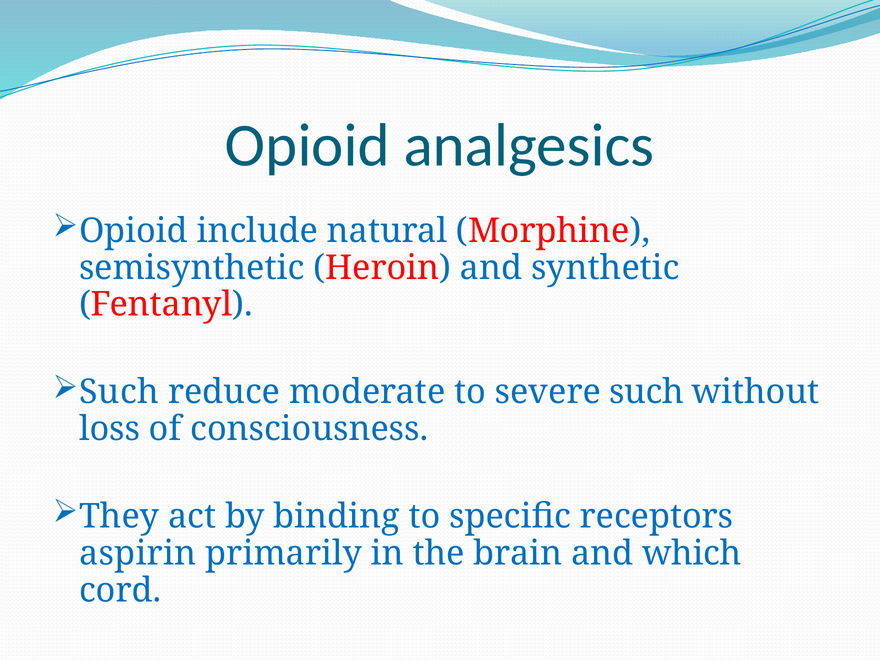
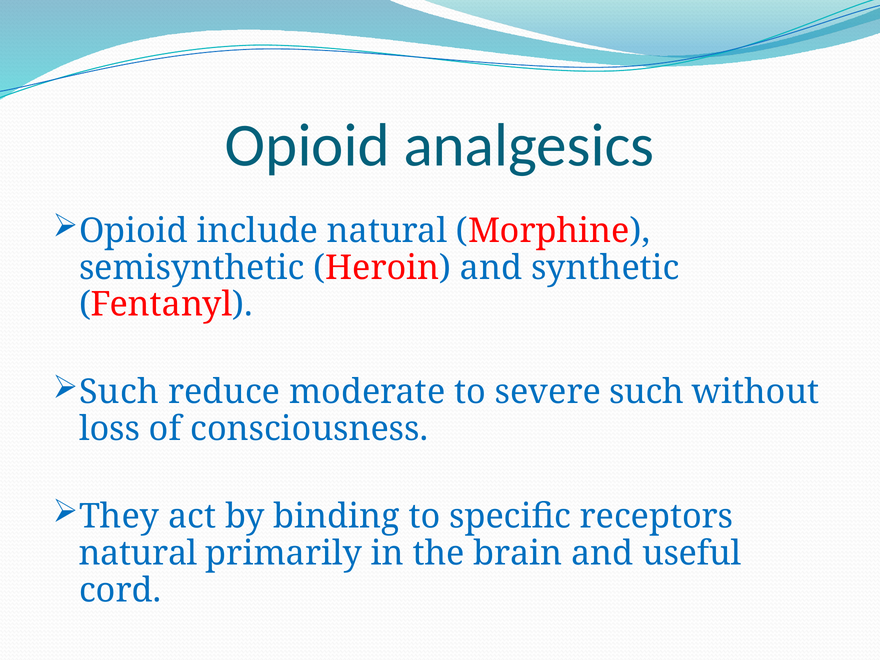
aspirin: aspirin -> natural (138, 553)
which: which -> useful (692, 553)
